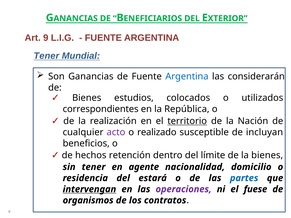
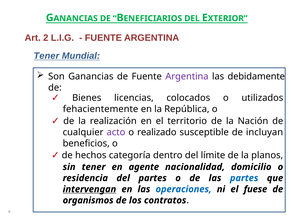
9: 9 -> 2 (46, 38)
Argentina colour: blue -> purple (187, 77)
considerarán: considerarán -> debidamente (256, 77)
estudios: estudios -> licencias (134, 98)
correspondientes: correspondientes -> fehacientemente (101, 109)
territorio underline: present -> none (187, 121)
retención: retención -> categoría (130, 155)
la bienes: bienes -> planos (267, 155)
del estará: estará -> partes (153, 178)
operaciones colour: purple -> blue (184, 189)
